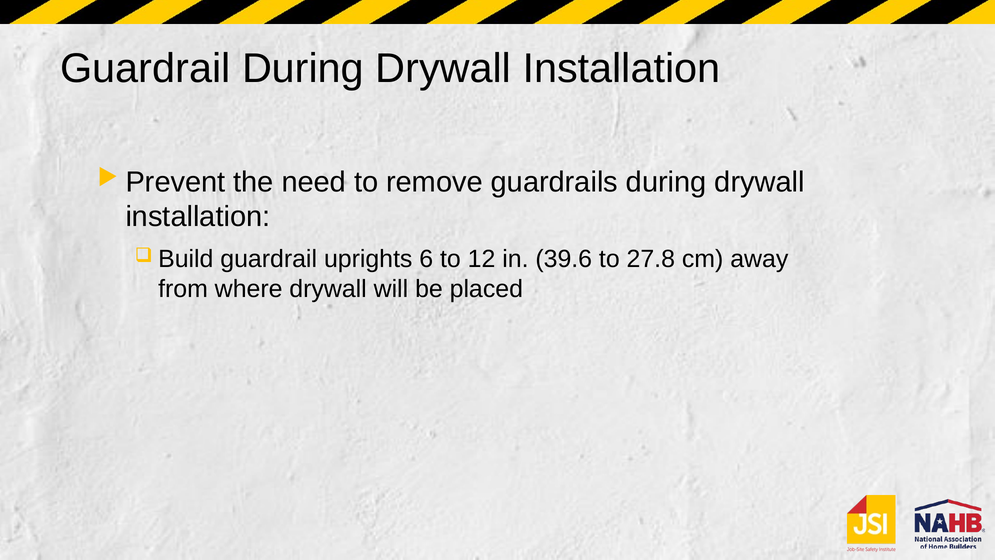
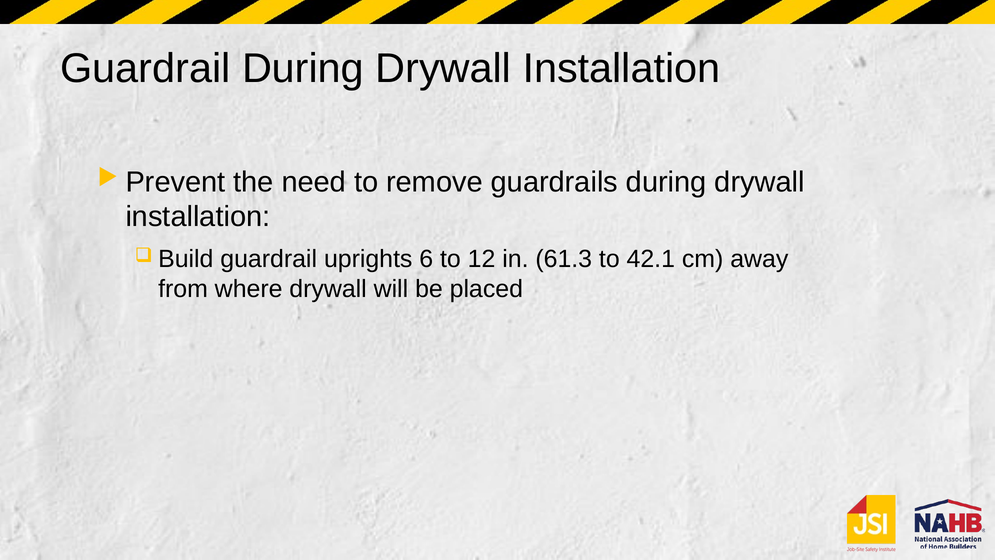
39.6: 39.6 -> 61.3 (564, 259)
27.8: 27.8 -> 42.1 (651, 259)
